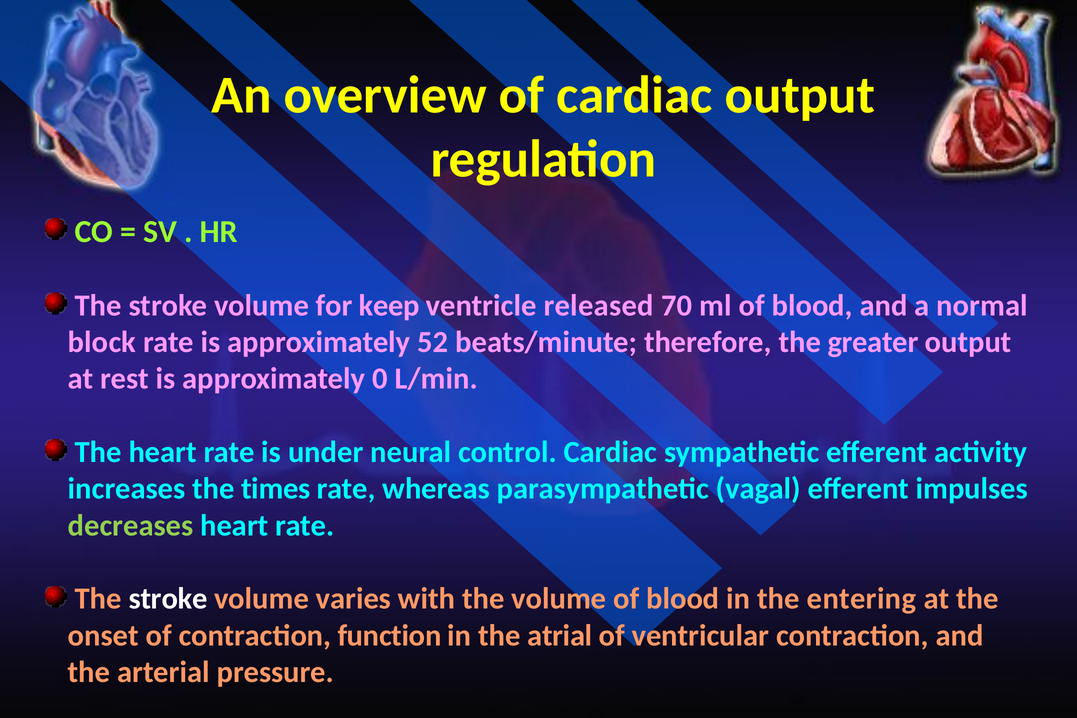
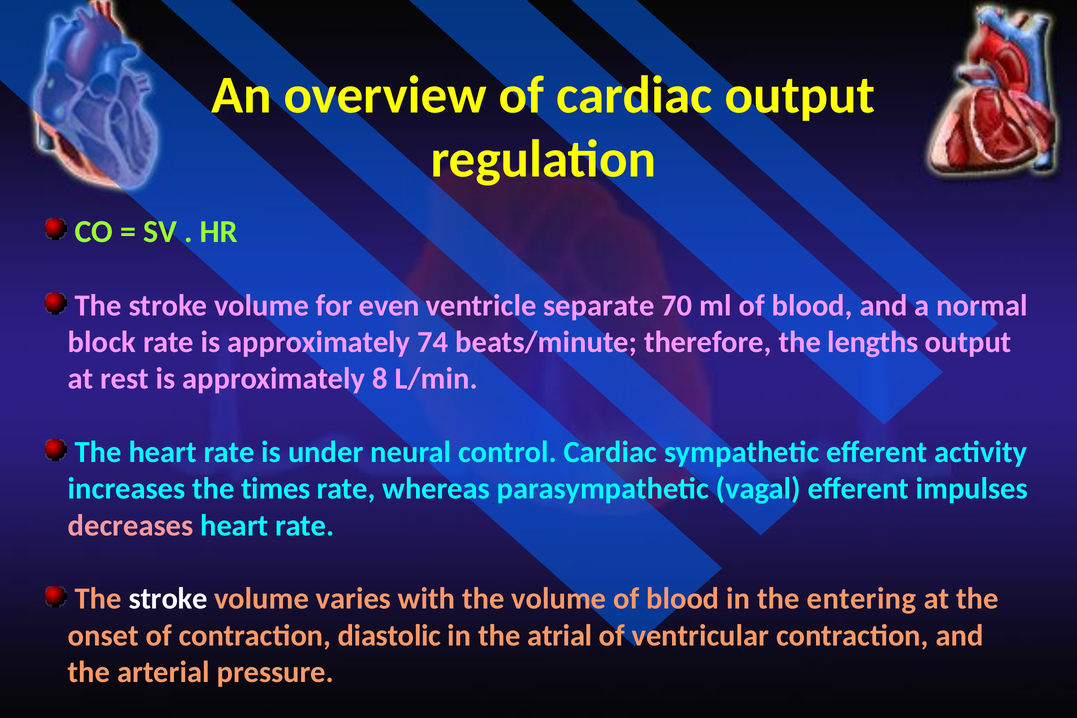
keep: keep -> even (389, 306)
released: released -> separate (599, 306)
52: 52 -> 74 (433, 342)
greater: greater -> lengths (873, 342)
0: 0 -> 8 (380, 379)
decreases colour: light green -> pink (131, 526)
function: function -> diastolic (389, 636)
